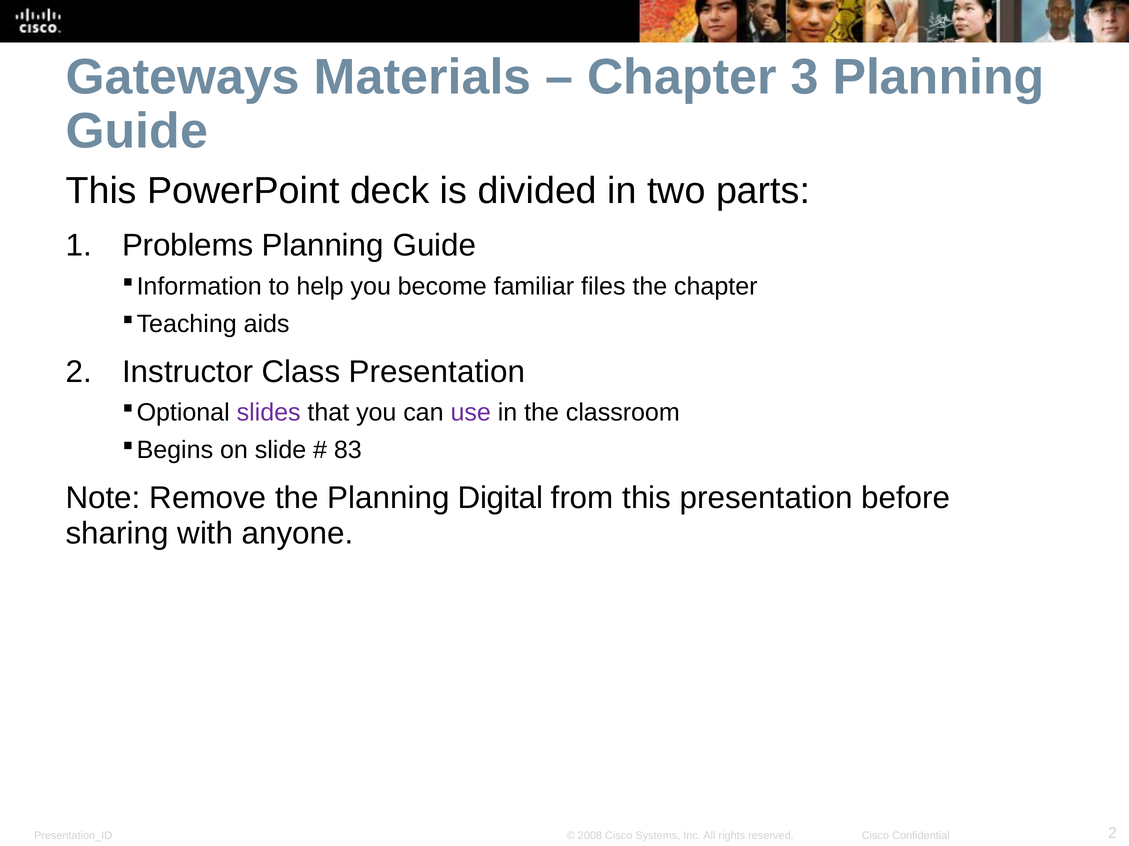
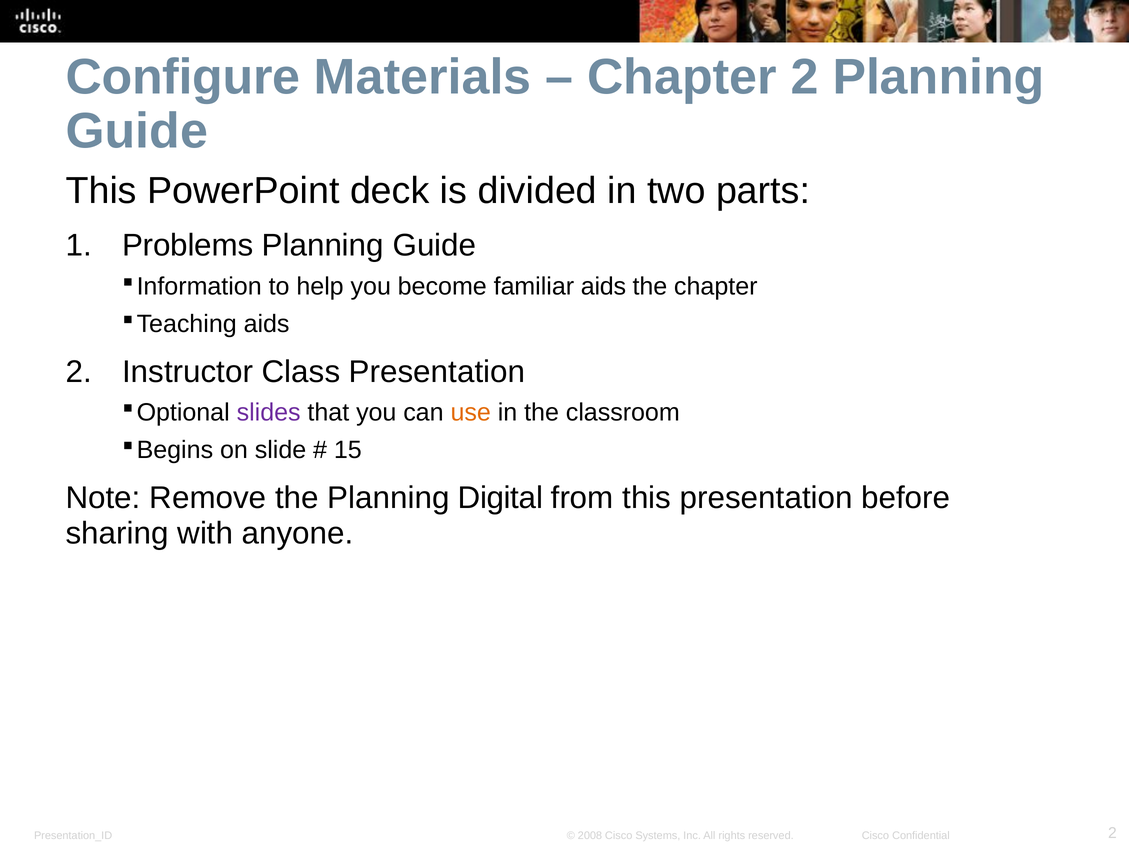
Gateways: Gateways -> Configure (183, 77)
Chapter 3: 3 -> 2 (805, 77)
familiar files: files -> aids (603, 287)
use colour: purple -> orange (471, 413)
83: 83 -> 15 (348, 450)
